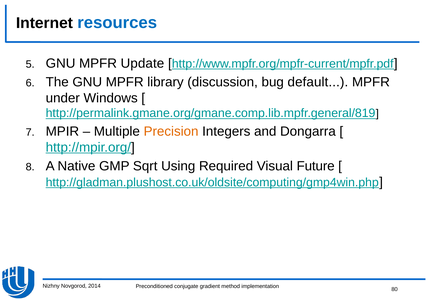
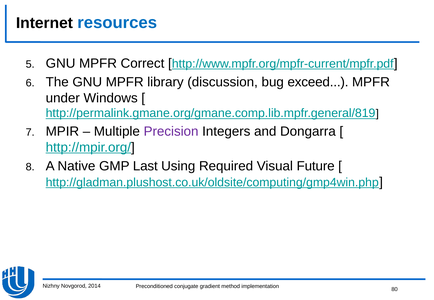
Update: Update -> Correct (142, 63)
default: default -> exceed (318, 82)
Precision colour: orange -> purple (171, 131)
Sqrt: Sqrt -> Last (145, 166)
